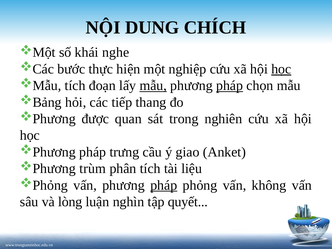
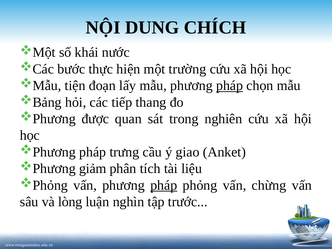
nghe: nghe -> nước (116, 52)
nghiệp: nghiệp -> trường (187, 69)
học underline: present -> none (281, 69)
tích: tích -> tiện (75, 86)
mẫu underline: present -> none (153, 86)
trùm: trùm -> giảm (93, 169)
không: không -> chừng (269, 185)
quyết: quyết -> trước (188, 202)
